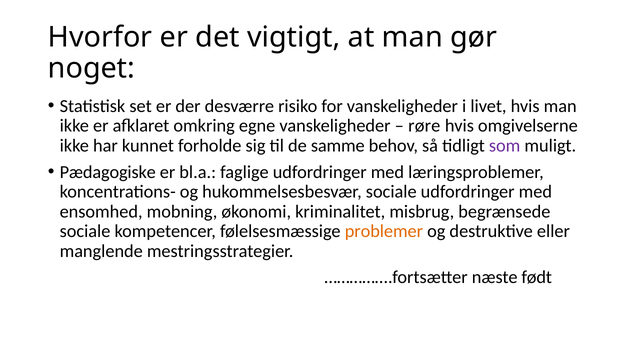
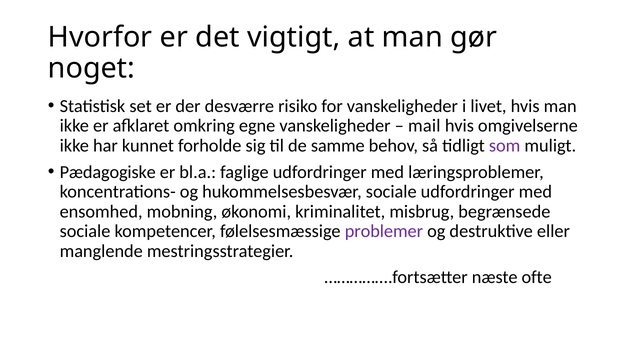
røre: røre -> mail (424, 126)
problemer colour: orange -> purple (384, 231)
født: født -> ofte (537, 278)
